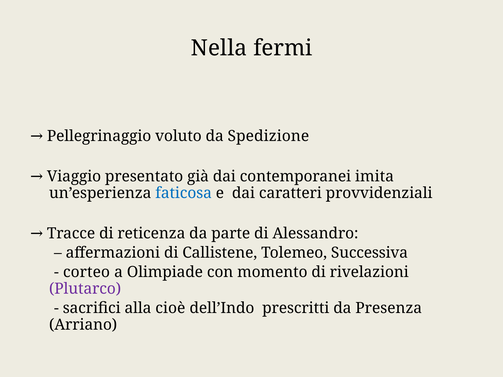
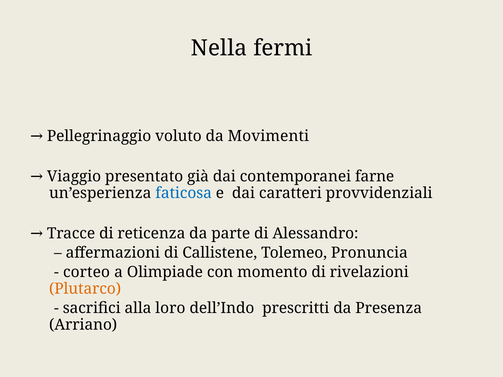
Spedizione: Spedizione -> Movimenti (268, 136)
imita: imita -> farne (375, 177)
Successiva: Successiva -> Pronuncia (369, 253)
Plutarco colour: purple -> orange (85, 289)
cioè: cioè -> loro (170, 308)
